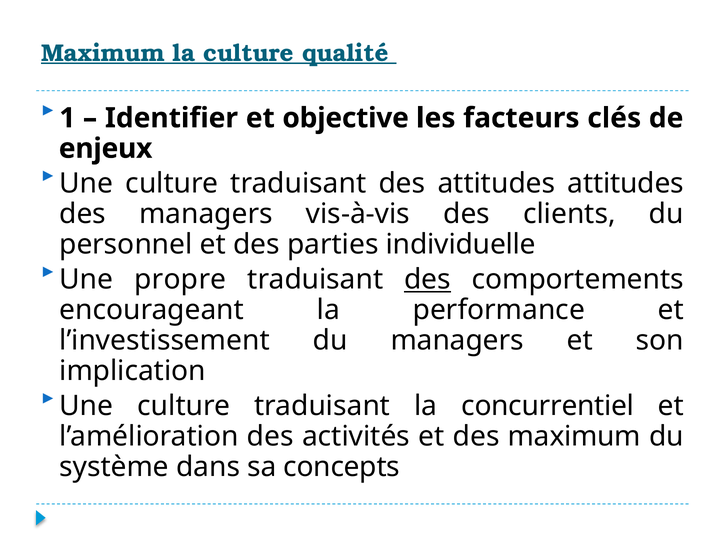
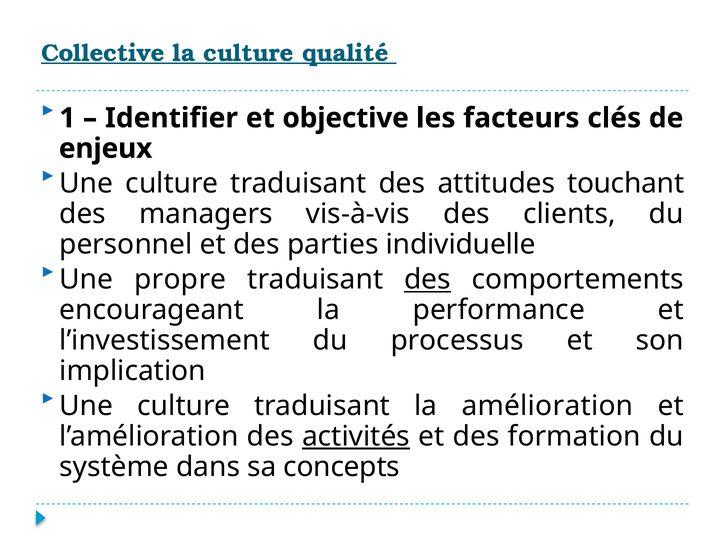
Maximum: Maximum -> Collective (103, 53)
attitudes attitudes: attitudes -> touchant (626, 183)
du managers: managers -> processus (457, 340)
concurrentiel: concurrentiel -> amélioration (547, 406)
activités underline: none -> present (356, 436)
des maximum: maximum -> formation (574, 436)
